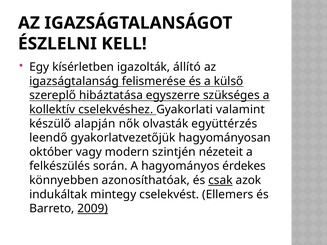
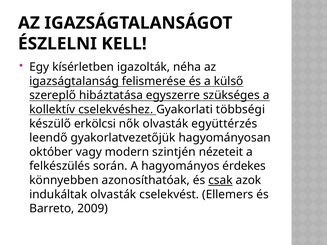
állító: állító -> néha (187, 67)
valamint: valamint -> többségi (241, 110)
alapján: alapján -> erkölcsi (95, 124)
indukáltak mintegy: mintegy -> olvasták (113, 195)
2009 underline: present -> none (93, 209)
